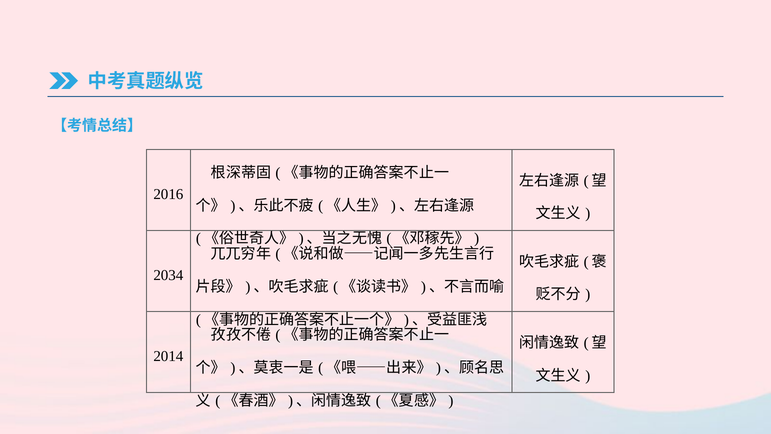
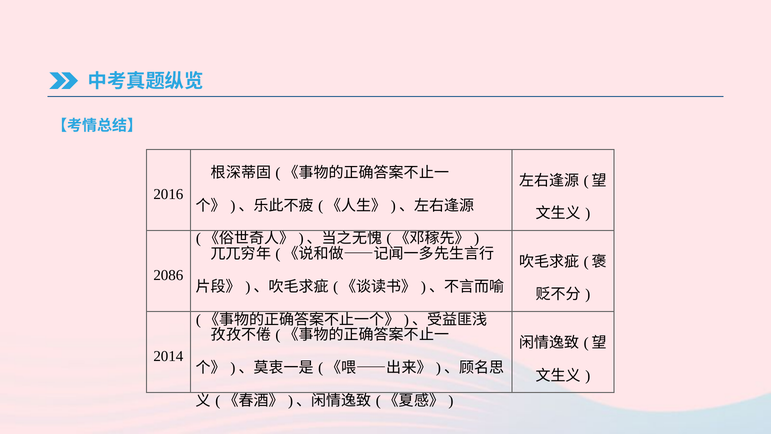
2034: 2034 -> 2086 (168, 275)
